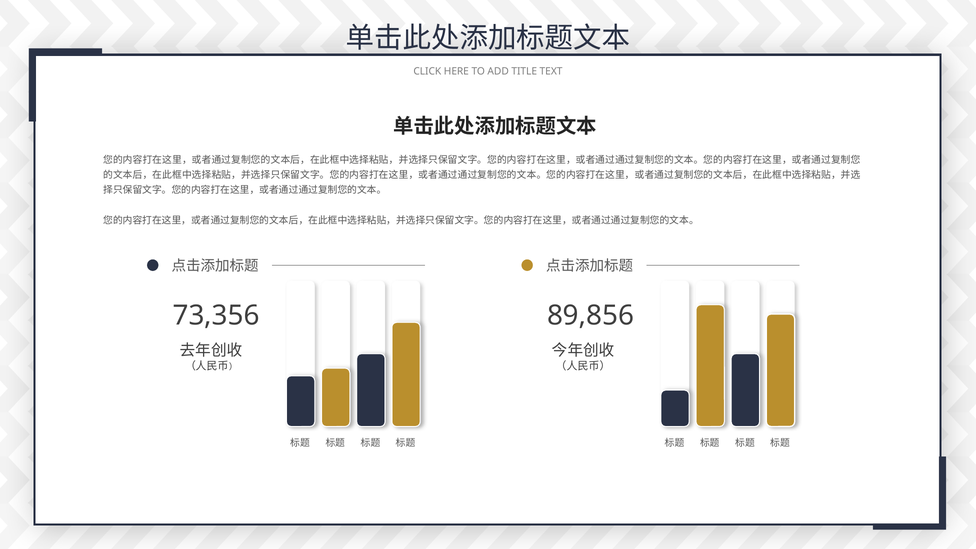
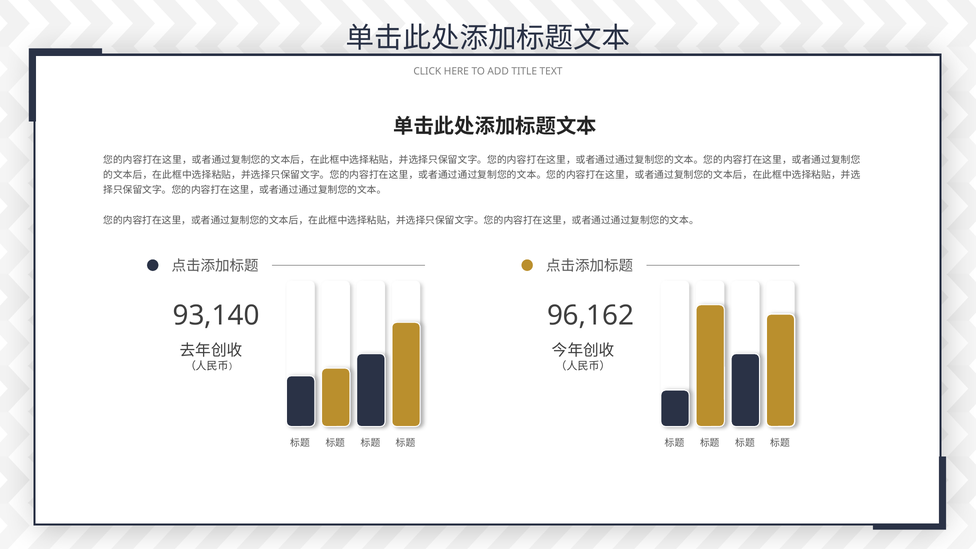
73,356: 73,356 -> 93,140 (216, 315)
89,856: 89,856 -> 96,162 (591, 315)
